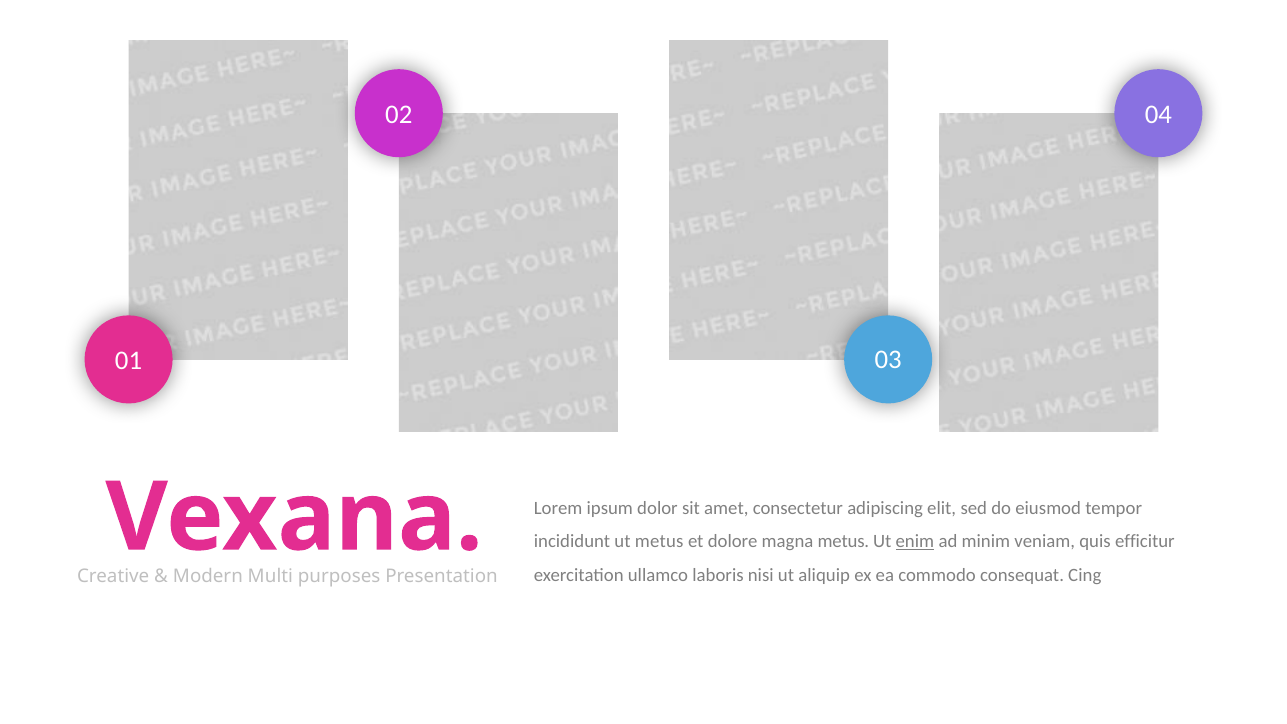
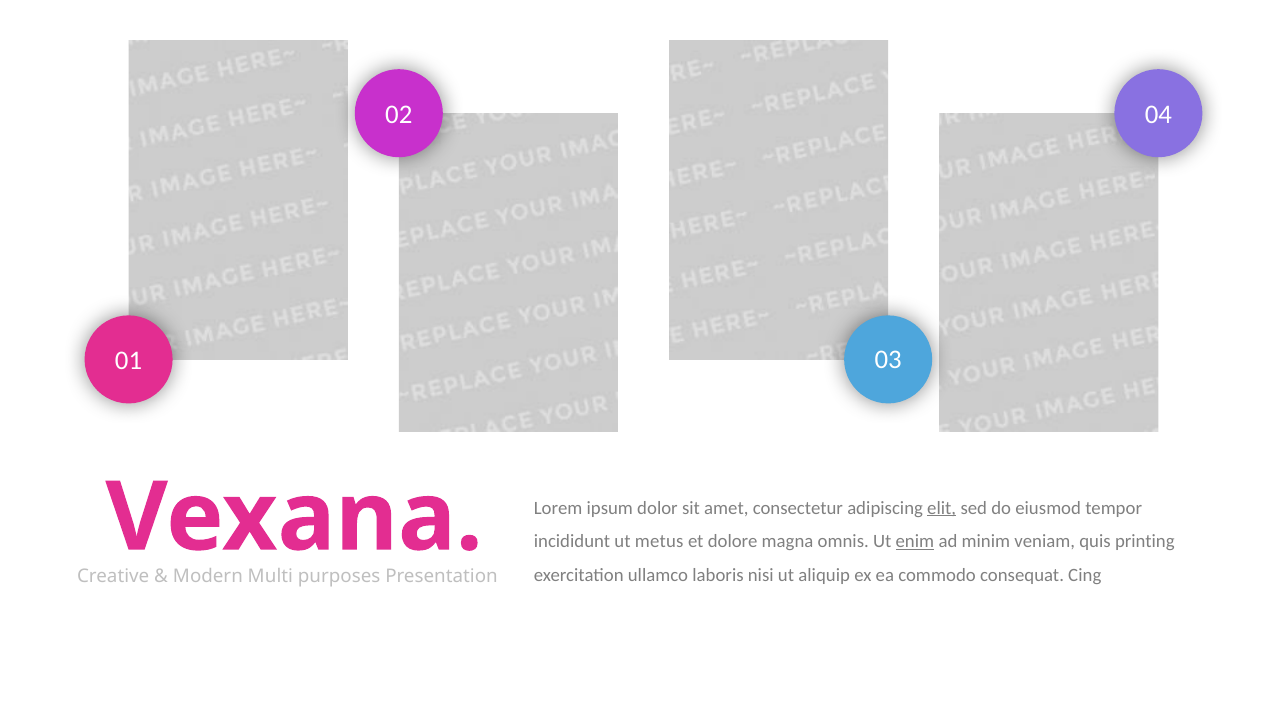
elit underline: none -> present (942, 508)
magna metus: metus -> omnis (843, 542)
efficitur: efficitur -> printing (1145, 542)
